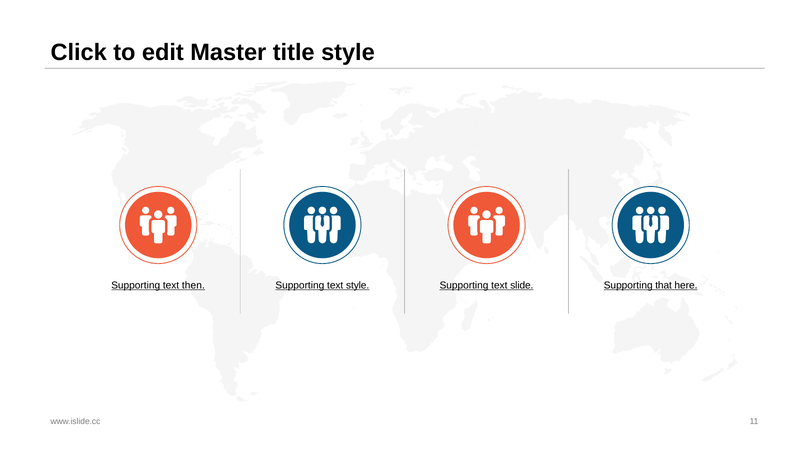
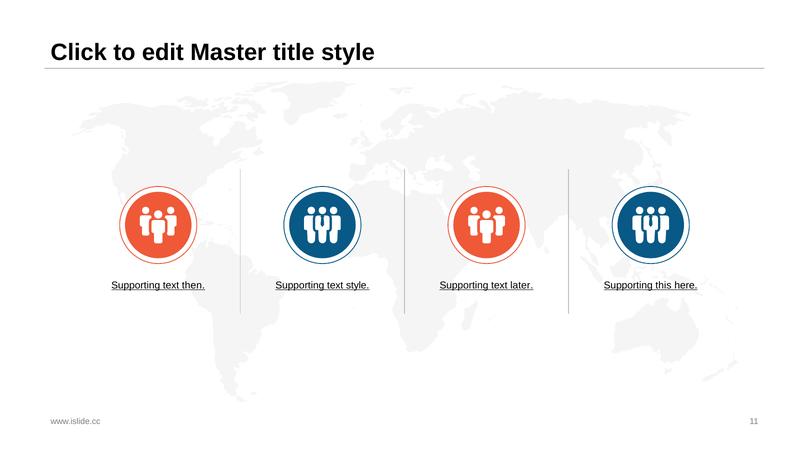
slide: slide -> later (522, 285)
that: that -> this (663, 285)
